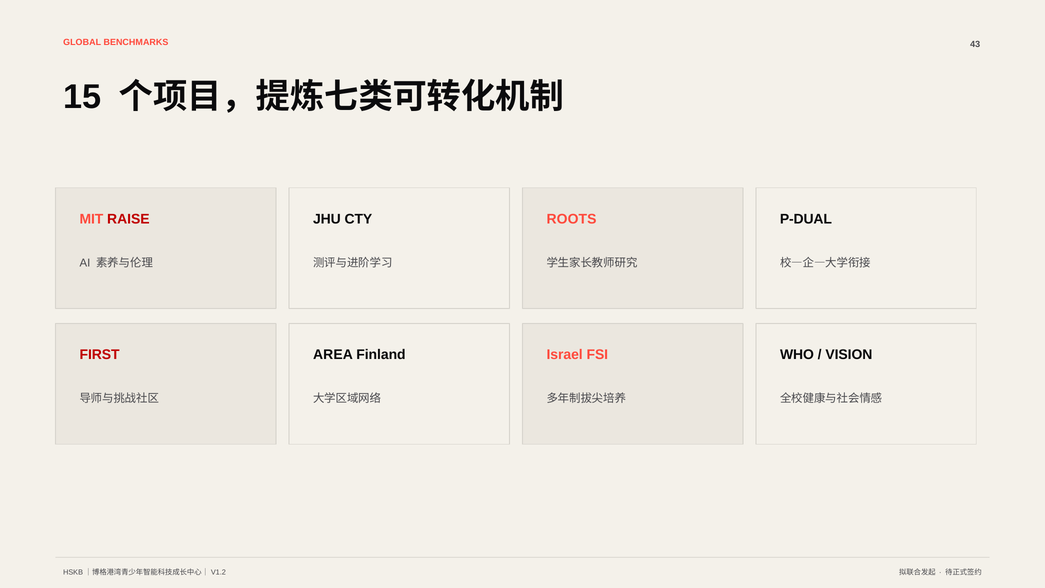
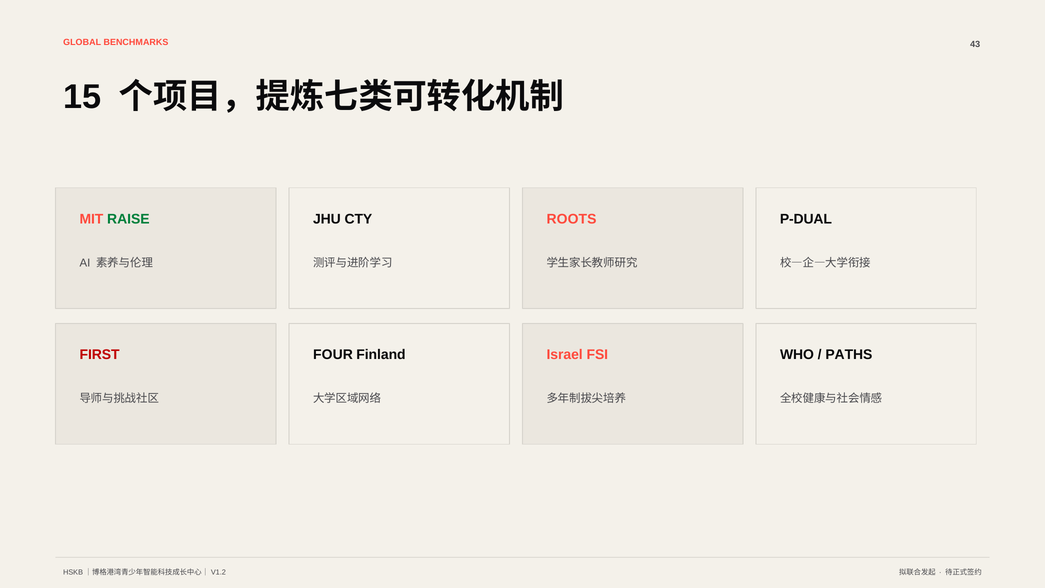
RAISE colour: red -> green (128, 219)
AREA: AREA -> FOUR (333, 354)
VISION: VISION -> PATHS (849, 354)
